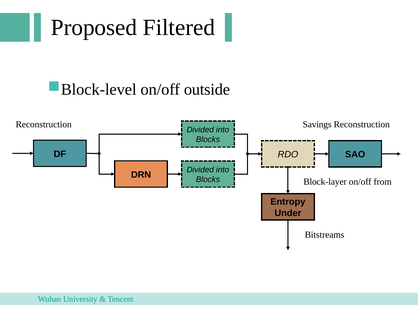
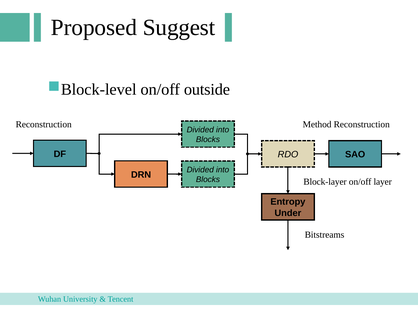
Filtered: Filtered -> Suggest (179, 28)
Savings: Savings -> Method (317, 125)
from: from -> layer (383, 182)
